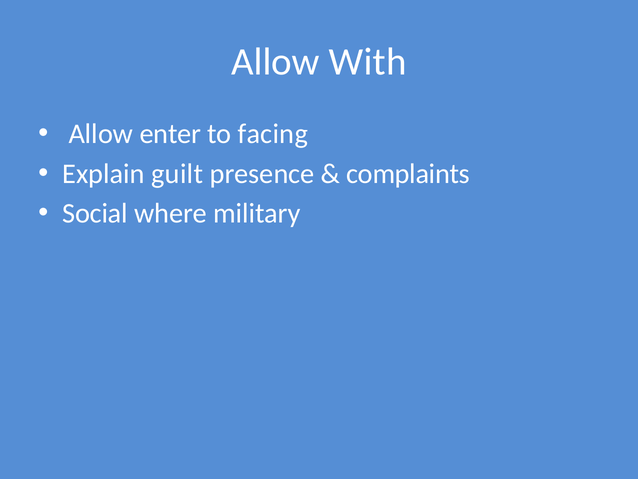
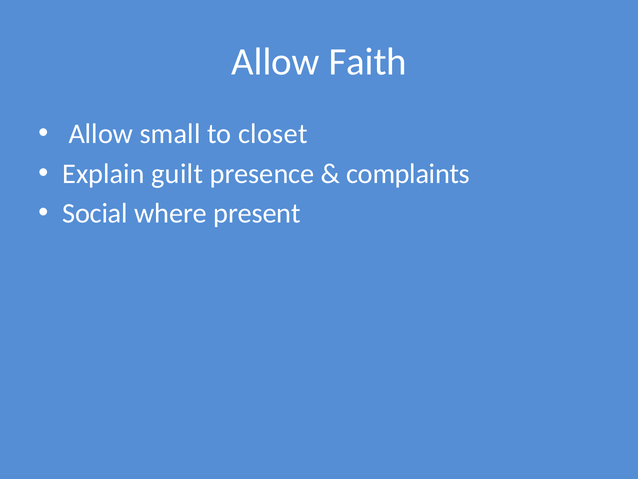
With: With -> Faith (368, 62)
enter: enter -> small (170, 134)
facing: facing -> closet (273, 134)
military: military -> present (257, 213)
